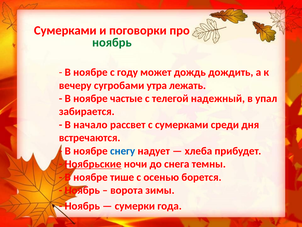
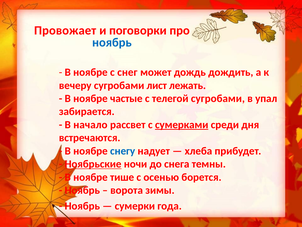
Сумерками: Сумерками -> Провожает (65, 30)
ноябрь colour: green -> blue (112, 42)
году: году -> снег (127, 72)
утра: утра -> лист (157, 85)
телегой надежный: надежный -> сугробами (218, 98)
сумерками underline: none -> present (182, 124)
